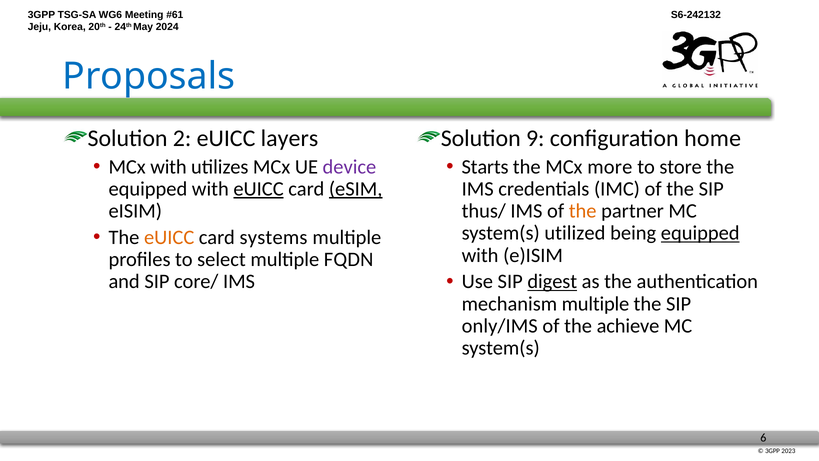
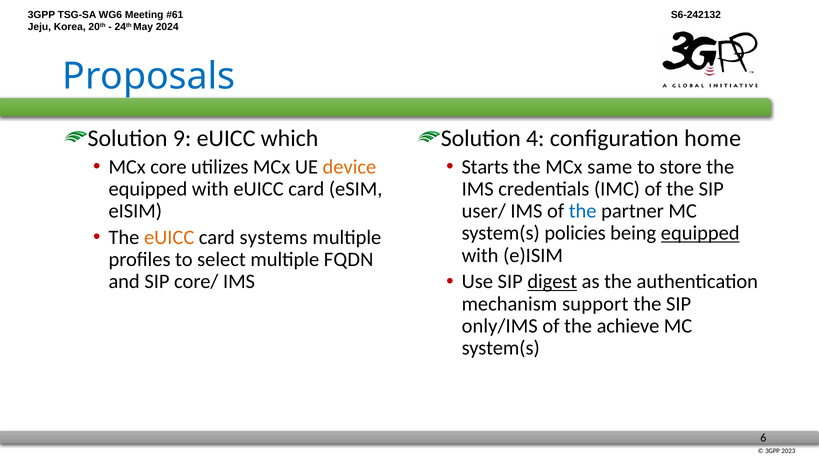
2: 2 -> 9 (182, 138)
layers: layers -> which (290, 138)
9: 9 -> 4 (535, 138)
MCx with: with -> core (168, 167)
device colour: purple -> orange (349, 167)
more: more -> same (610, 167)
eUICC underline: present -> none (259, 189)
eSIM underline: present -> none (356, 189)
thus/: thus/ -> user/ (484, 211)
the colour: orange -> blue (583, 211)
utilized: utilized -> policies (575, 233)
mechanism multiple: multiple -> support (595, 304)
